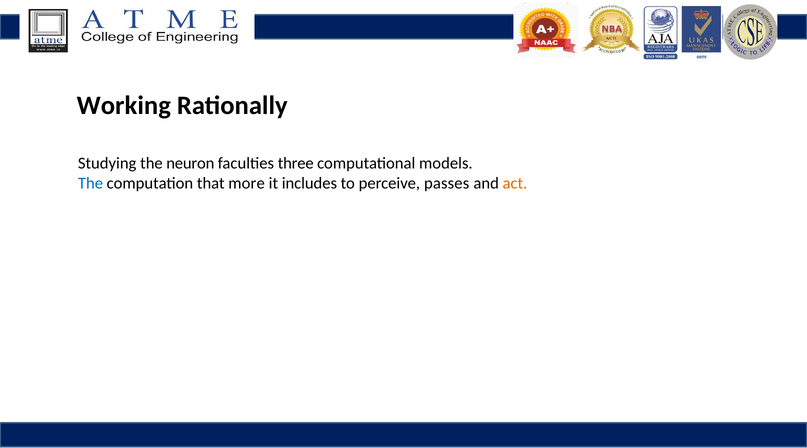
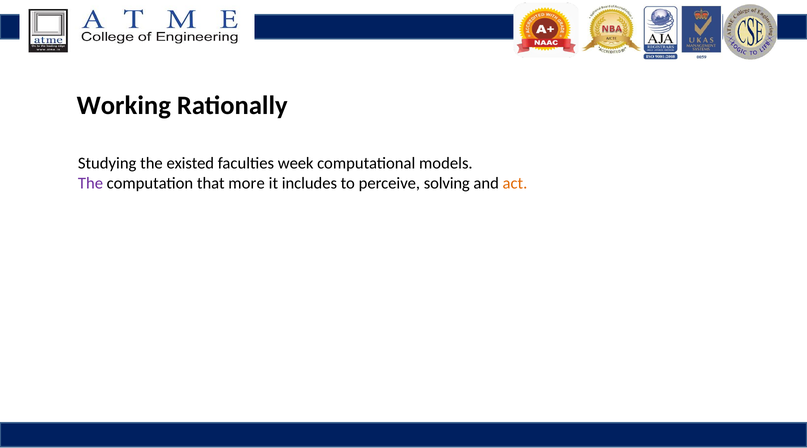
neuron: neuron -> existed (190, 163)
three: three -> week (296, 163)
The colour: blue -> purple (90, 183)
passes: passes -> solving (447, 183)
